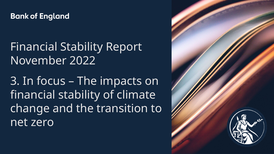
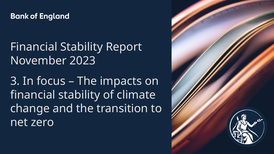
2022: 2022 -> 2023 (83, 61)
